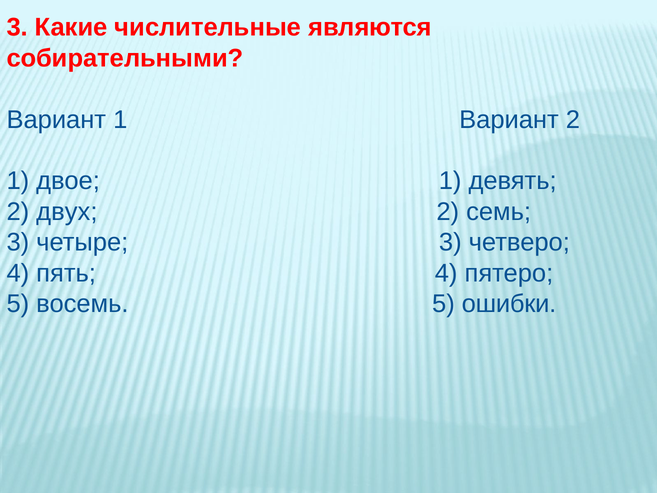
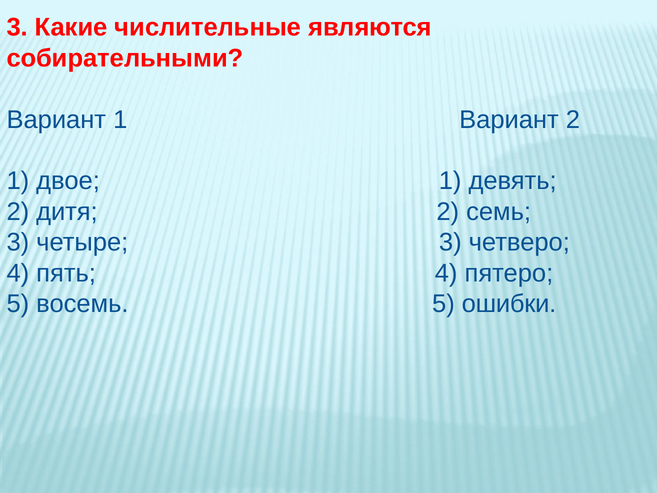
двух: двух -> дитя (67, 212)
